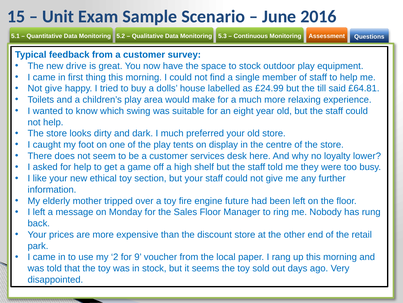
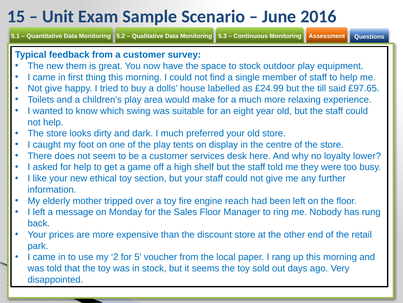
drive: drive -> them (76, 66)
£64.81: £64.81 -> £97.65 (364, 88)
future: future -> reach (237, 200)
9: 9 -> 5 (138, 257)
